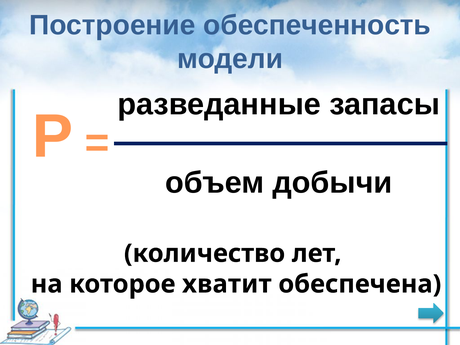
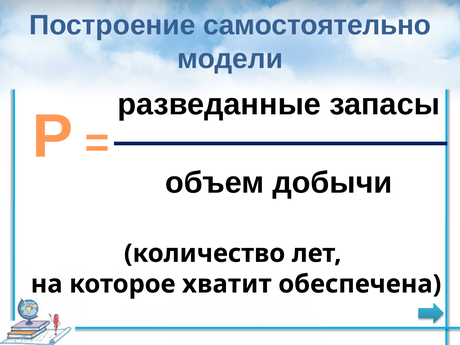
обеспеченность: обеспеченность -> самостоятельно (317, 25)
